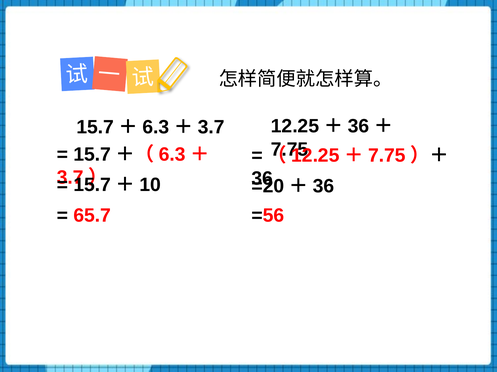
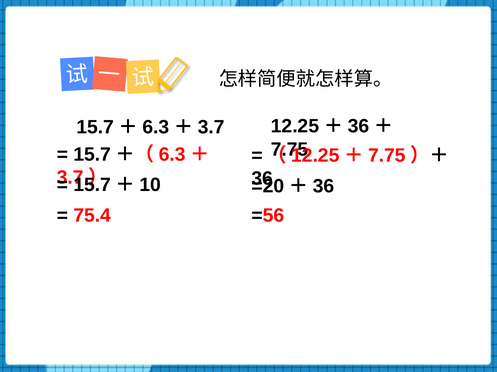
65.7: 65.7 -> 75.4 (92, 216)
